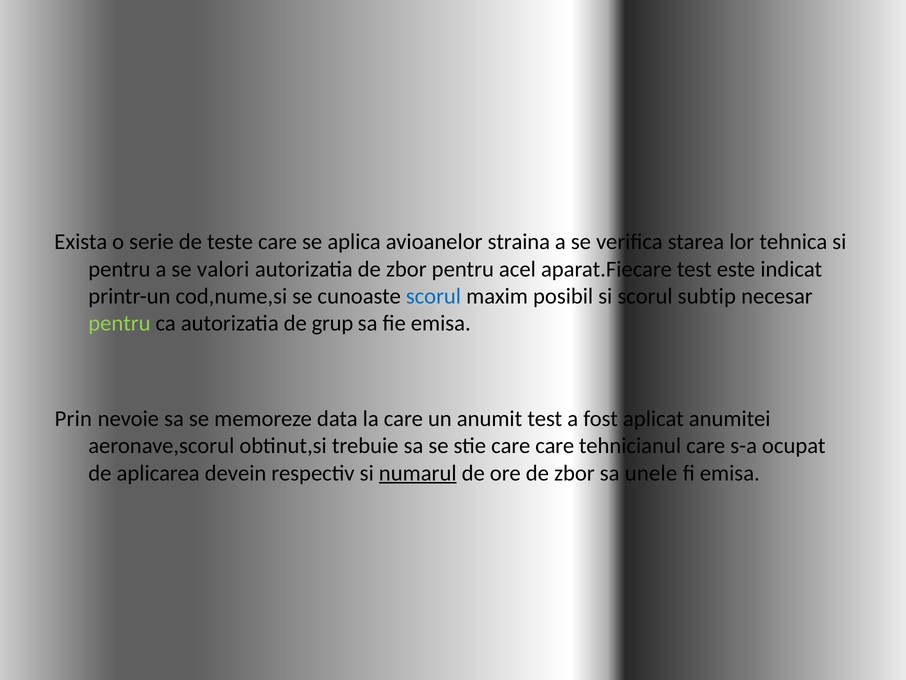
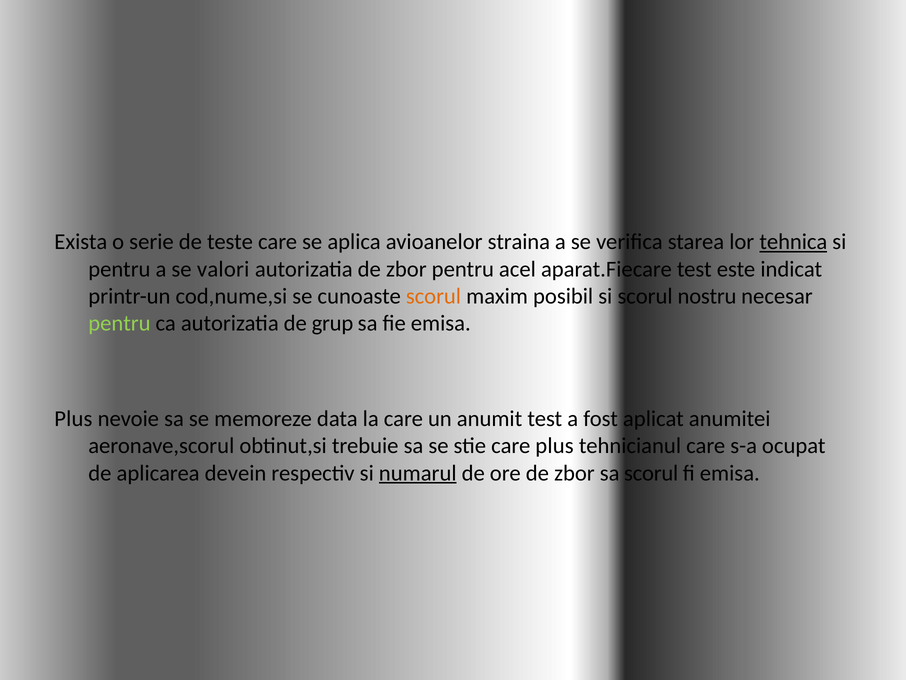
tehnica underline: none -> present (793, 242)
scorul colour: blue -> orange (433, 296)
subtip: subtip -> nostru (707, 296)
Prin: Prin -> Plus (73, 418)
care care: care -> plus (555, 446)
sa unele: unele -> scorul (651, 473)
